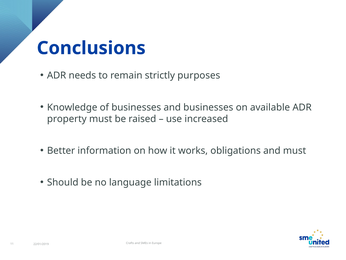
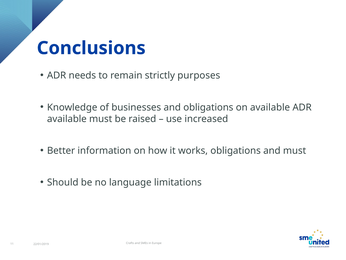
and businesses: businesses -> obligations (208, 107)
property: property -> available (67, 119)
